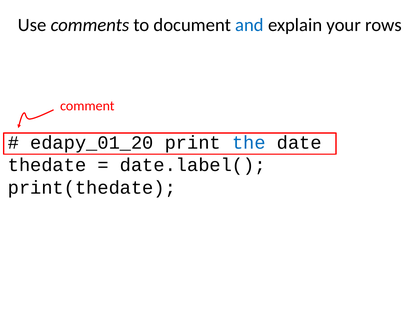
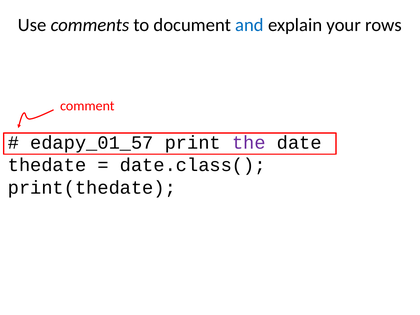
edapy_01_20: edapy_01_20 -> edapy_01_57 (92, 143)
the colour: blue -> purple (249, 143)
date.label(: date.label( -> date.class( (193, 165)
